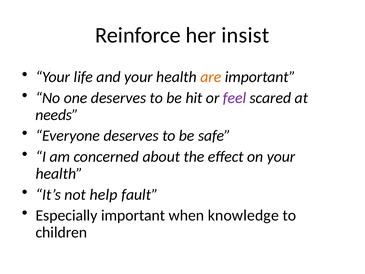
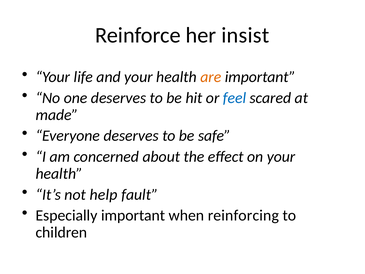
feel colour: purple -> blue (235, 98)
needs: needs -> made (57, 115)
knowledge: knowledge -> reinforcing (243, 215)
